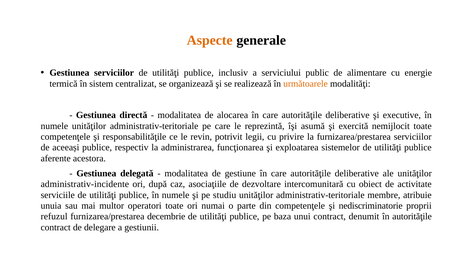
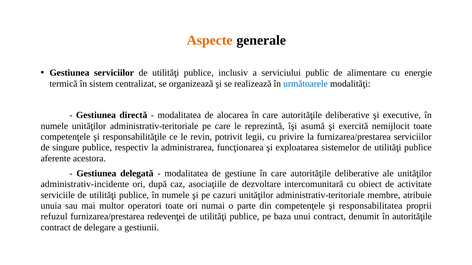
următoarele colour: orange -> blue (306, 84)
aceeași: aceeași -> singure (66, 148)
studiu: studiu -> cazuri (225, 195)
nediscriminatorie: nediscriminatorie -> responsabilitatea (371, 206)
decembrie: decembrie -> redevenţei (166, 217)
